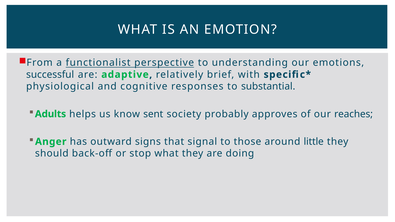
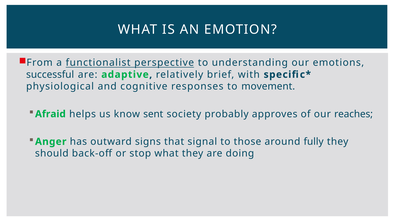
substantial: substantial -> movement (268, 86)
Adults: Adults -> Afraid (50, 114)
little: little -> fully (314, 142)
